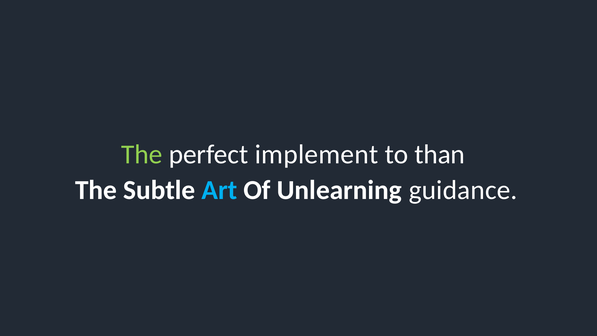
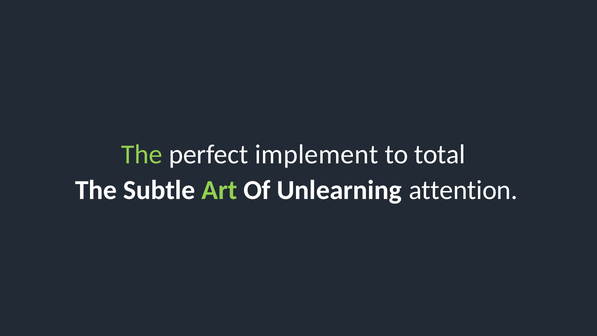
than: than -> total (440, 154)
Art colour: light blue -> light green (219, 190)
guidance: guidance -> attention (463, 190)
